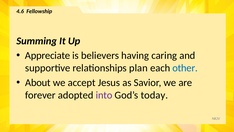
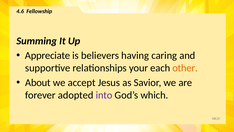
plan: plan -> your (139, 68)
other colour: blue -> orange (185, 68)
today: today -> which (154, 95)
